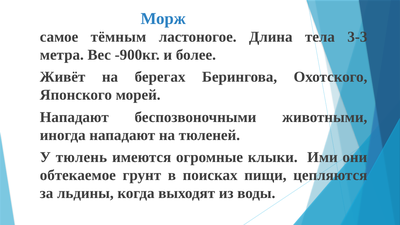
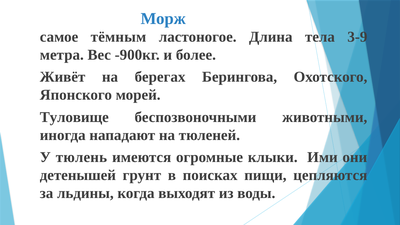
3-3: 3-3 -> 3-9 (357, 37)
Нападают: Нападают -> Туловище (74, 117)
обтекаемое: обтекаемое -> детенышей (78, 175)
